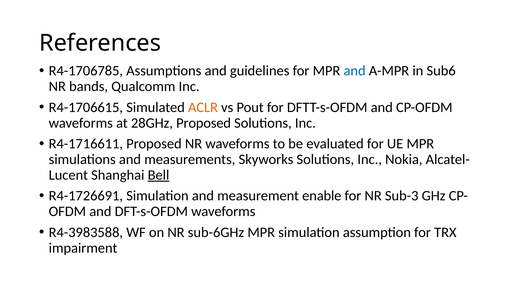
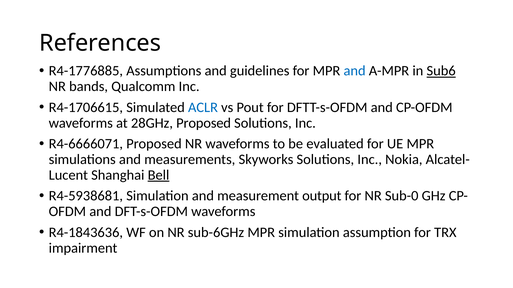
R4-1706785: R4-1706785 -> R4-1776885 (86, 71)
Sub6 underline: none -> present (441, 71)
ACLR colour: orange -> blue (203, 108)
R4-1716611: R4-1716611 -> R4-6666071 (86, 144)
R4-1726691: R4-1726691 -> R4-5938681 (86, 196)
enable: enable -> output (322, 196)
Sub-3: Sub-3 -> Sub-0 (402, 196)
R4-3983588: R4-3983588 -> R4-1843636 (86, 233)
